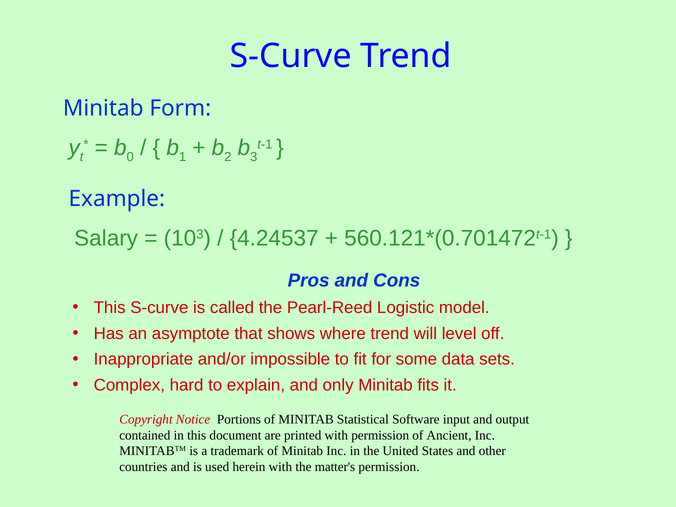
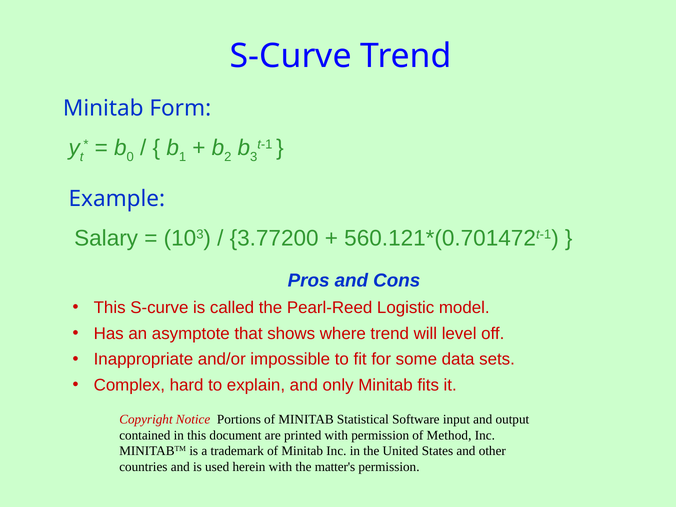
4.24537: 4.24537 -> 3.77200 (274, 238)
Ancient: Ancient -> Method (449, 435)
